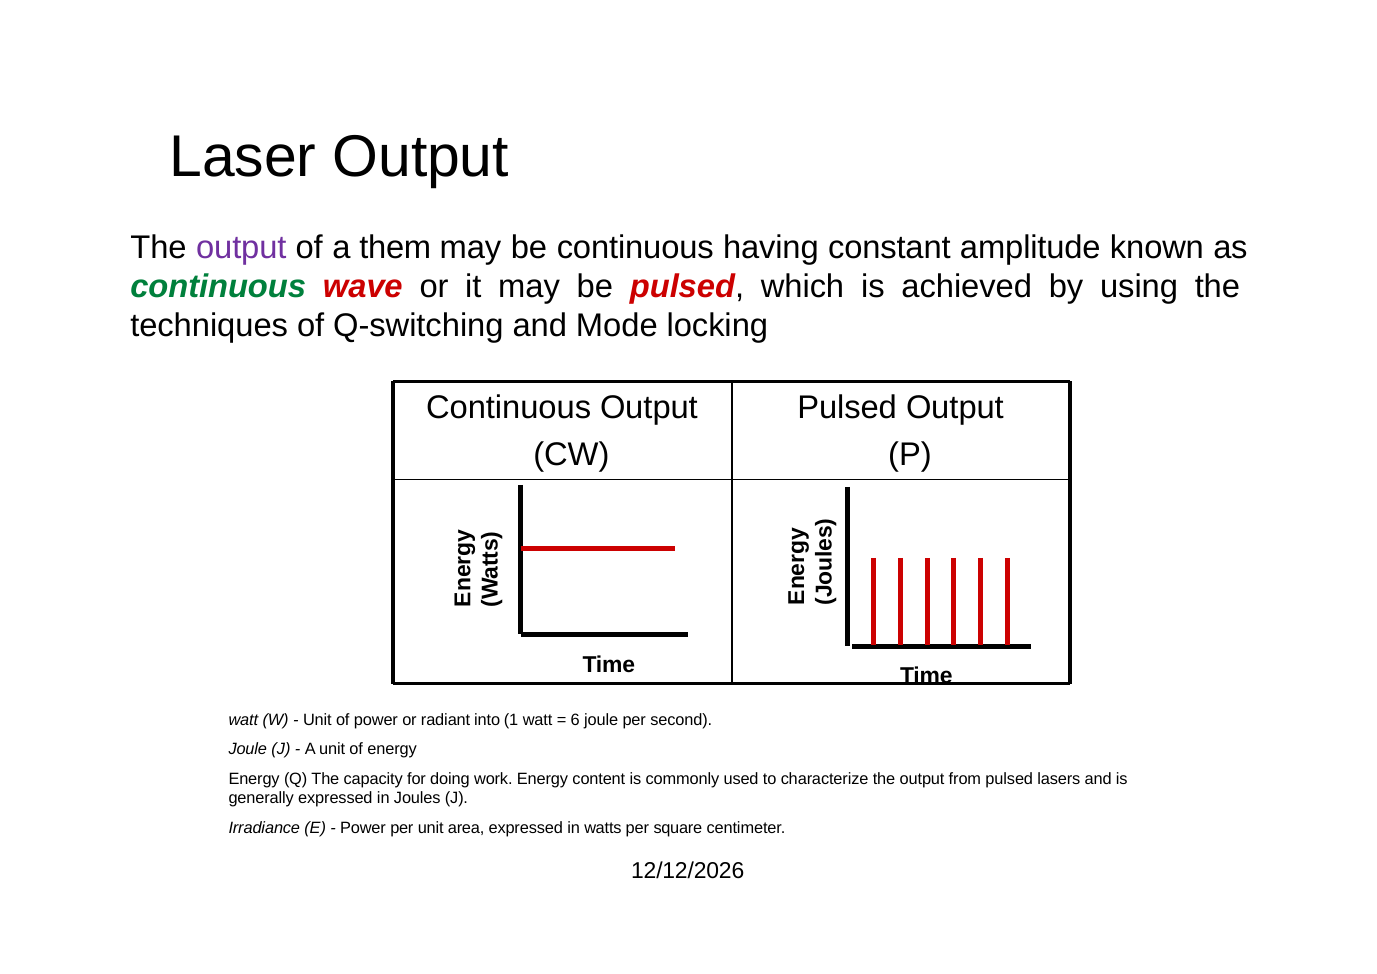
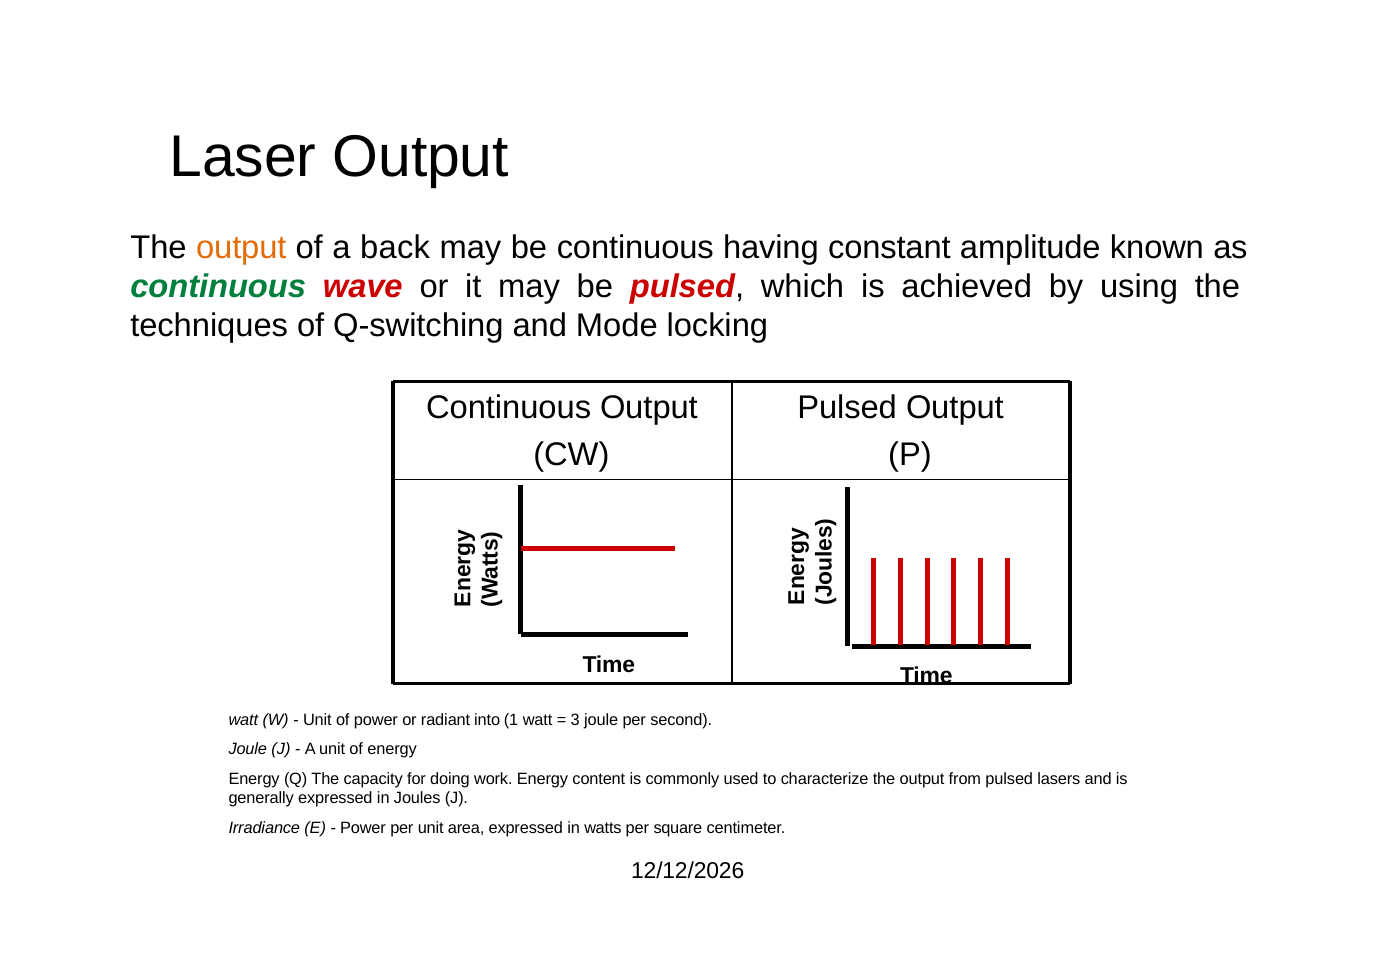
output colour: purple -> orange (241, 247)
them: them -> back (395, 247)
6: 6 -> 3 (575, 720)
